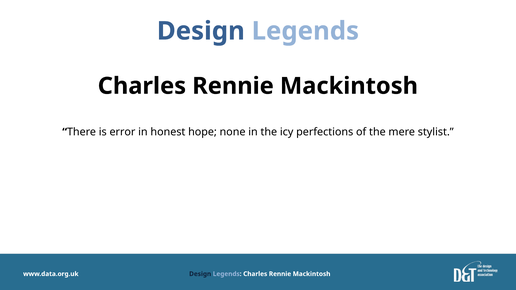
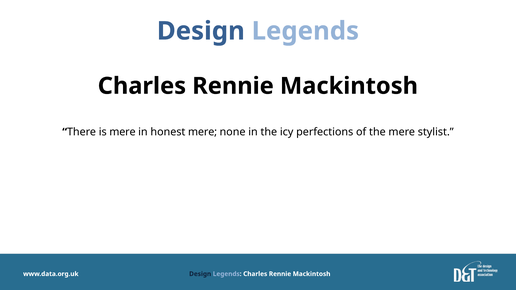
is error: error -> mere (122, 132)
honest hope: hope -> mere (203, 132)
